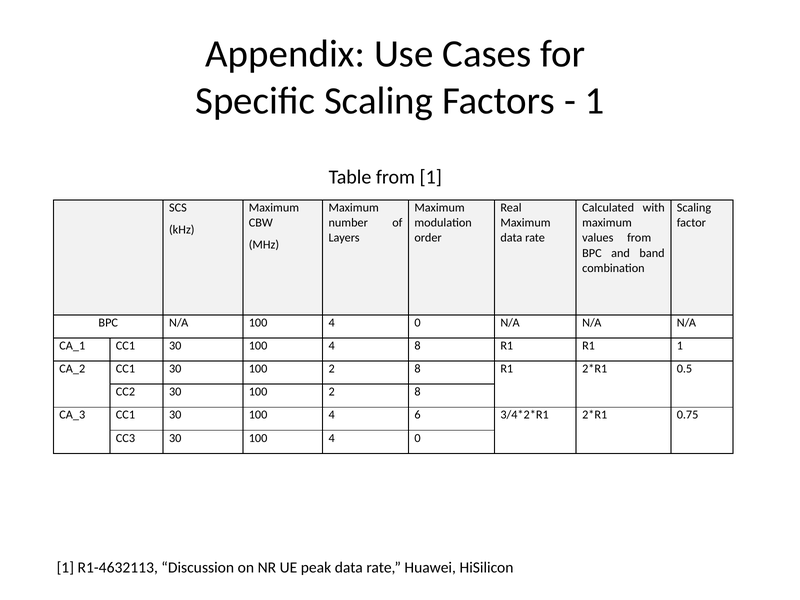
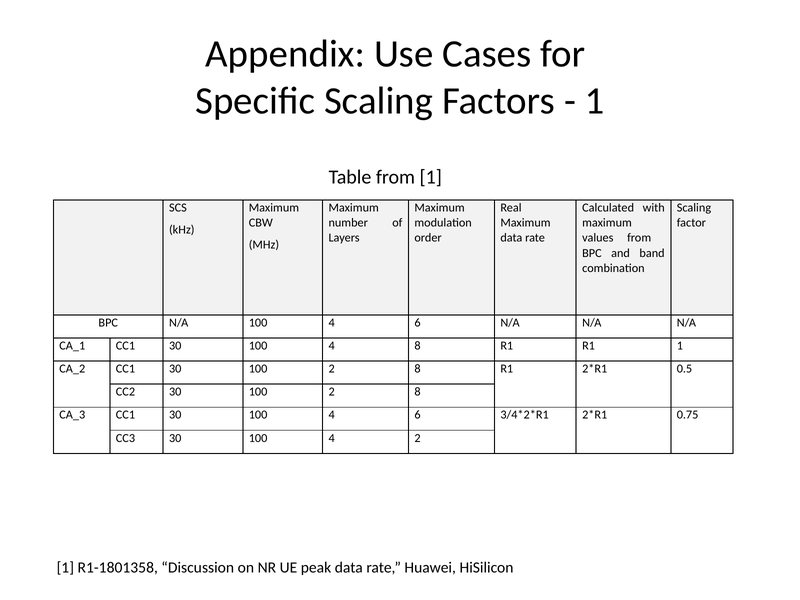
N/A 100 4 0: 0 -> 6 (418, 323)
30 100 4 0: 0 -> 2 (418, 438)
R1-4632113: R1-4632113 -> R1-1801358 (118, 568)
